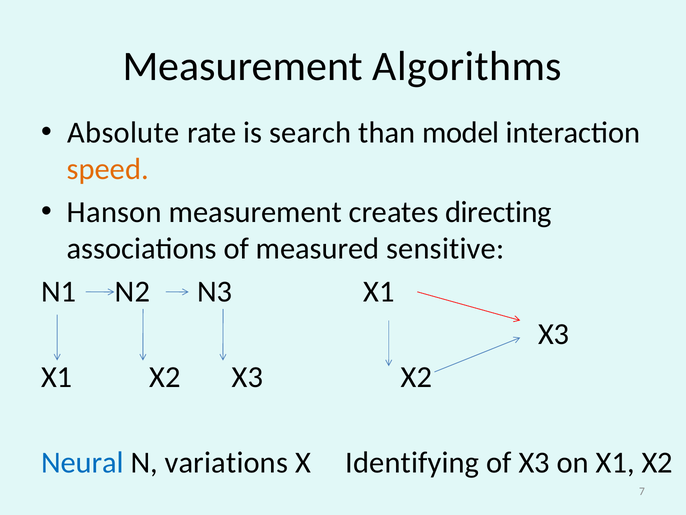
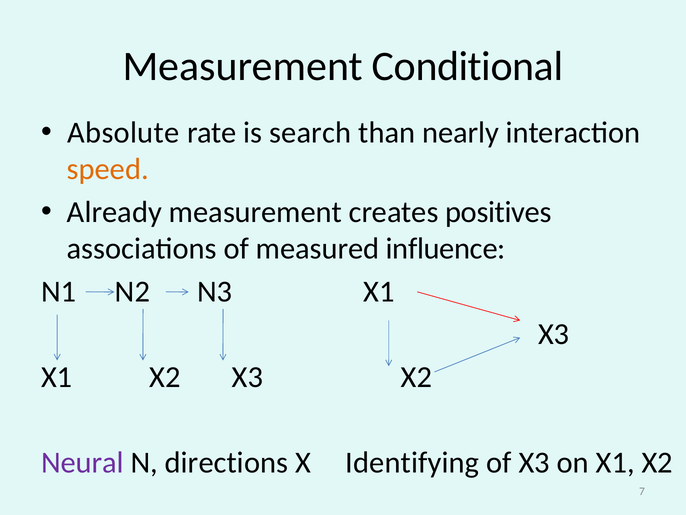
Algorithms: Algorithms -> Conditional (468, 66)
model: model -> nearly (461, 133)
Hanson: Hanson -> Already (114, 212)
directing: directing -> positives (498, 212)
sensitive: sensitive -> influence (446, 248)
Neural colour: blue -> purple (82, 462)
variations: variations -> directions (226, 462)
